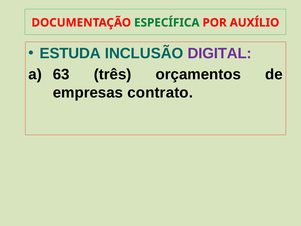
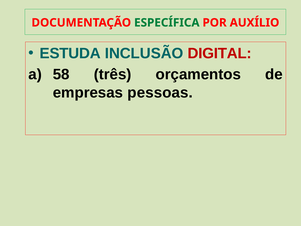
DIGITAL colour: purple -> red (220, 53)
63: 63 -> 58 (61, 74)
contrato: contrato -> pessoas (160, 92)
